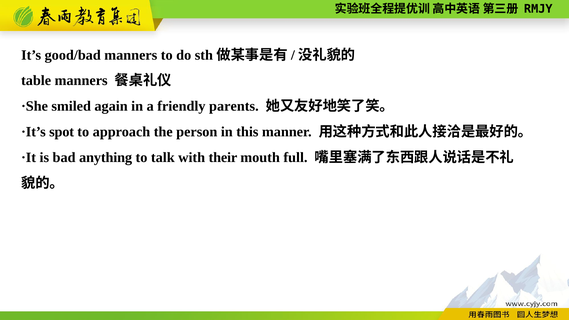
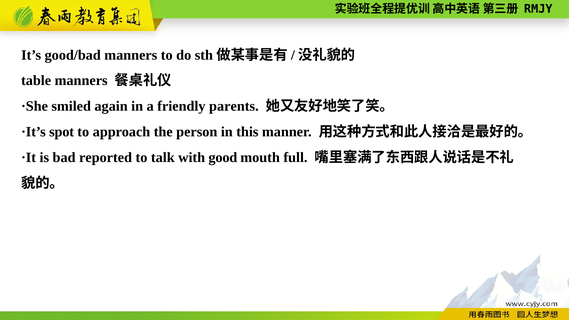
anything: anything -> reported (106, 157)
their: their -> good (223, 157)
